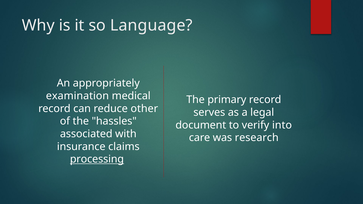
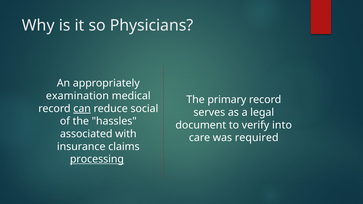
Language: Language -> Physicians (152, 25)
can underline: none -> present (82, 109)
other: other -> social (144, 109)
research: research -> required (257, 138)
